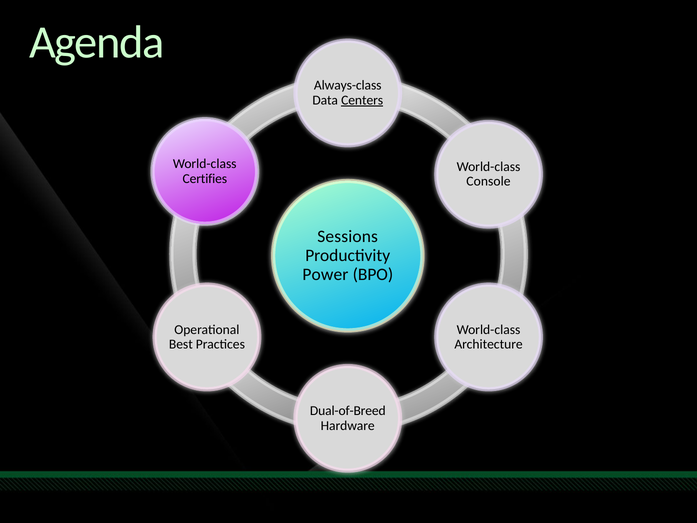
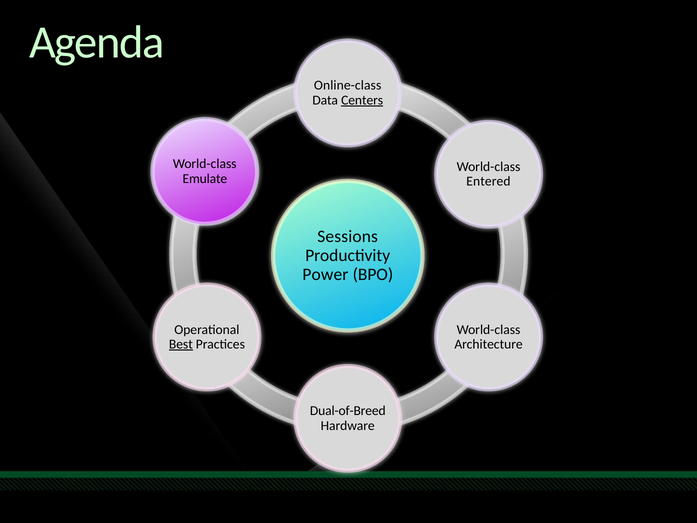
Always-class: Always-class -> Online-class (348, 85)
Certifies: Certifies -> Emulate (205, 179)
Console: Console -> Entered (488, 181)
Best underline: none -> present (181, 344)
